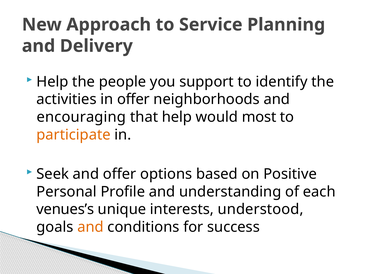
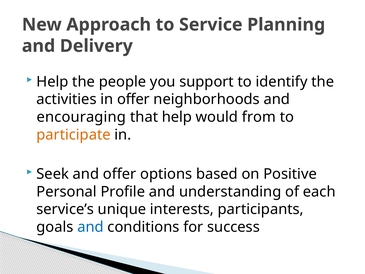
most: most -> from (259, 117)
venues’s: venues’s -> service’s (65, 209)
understood: understood -> participants (261, 209)
and colour: orange -> blue (90, 227)
